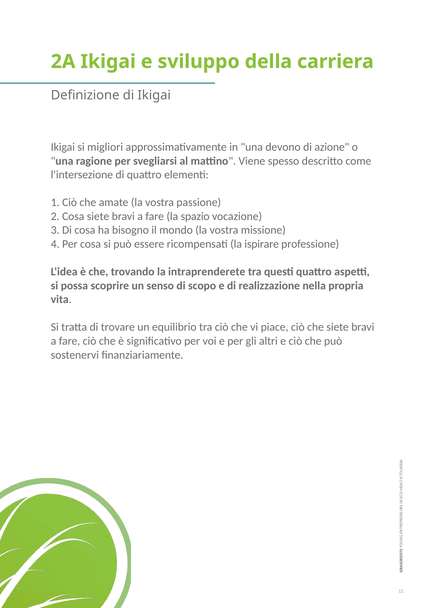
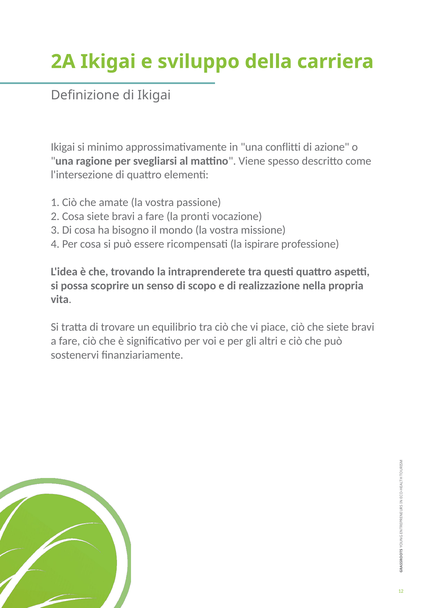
migliori: migliori -> minimo (105, 147)
devono: devono -> conflitti (283, 147)
spazio: spazio -> pronti (195, 216)
